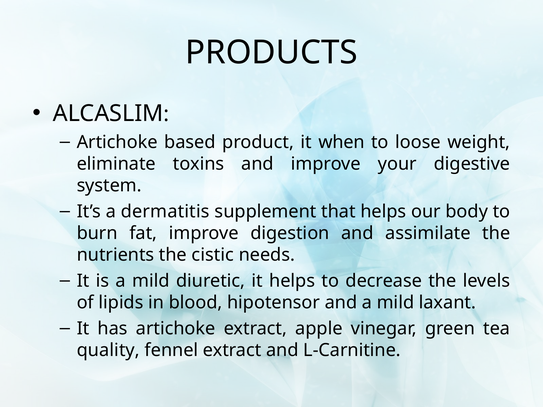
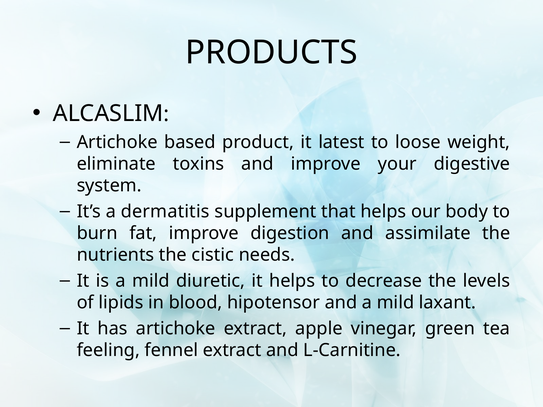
when: when -> latest (341, 142)
quality: quality -> feeling (108, 350)
